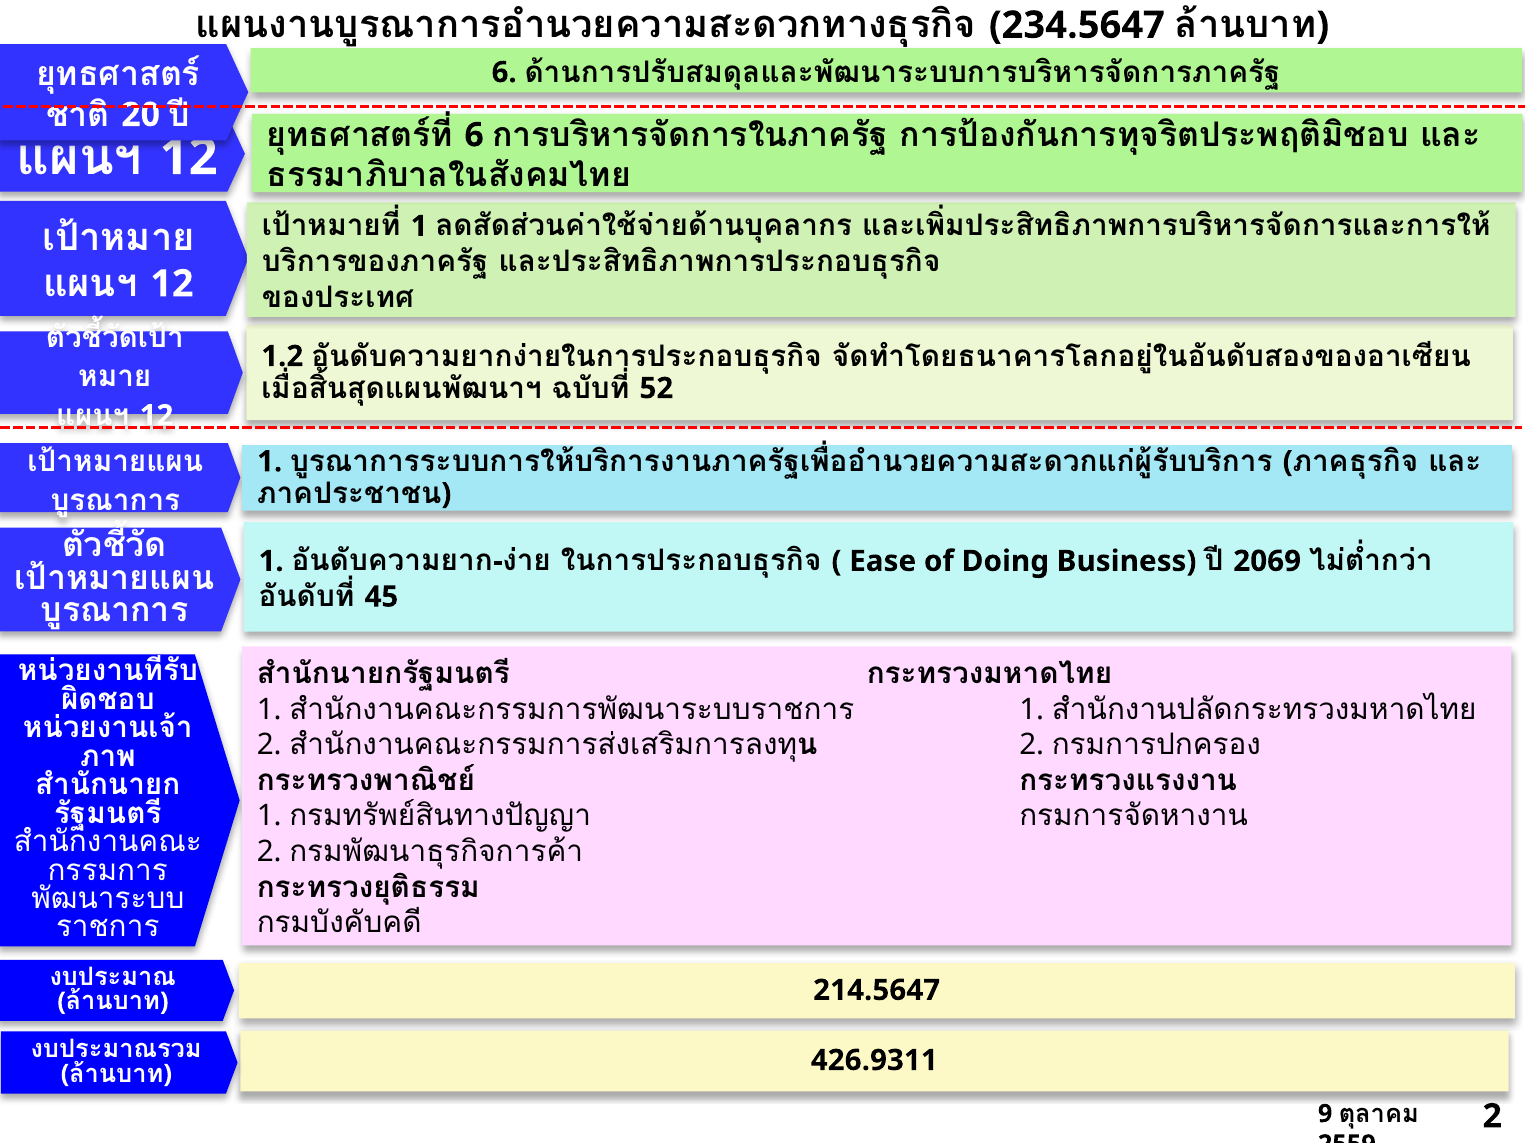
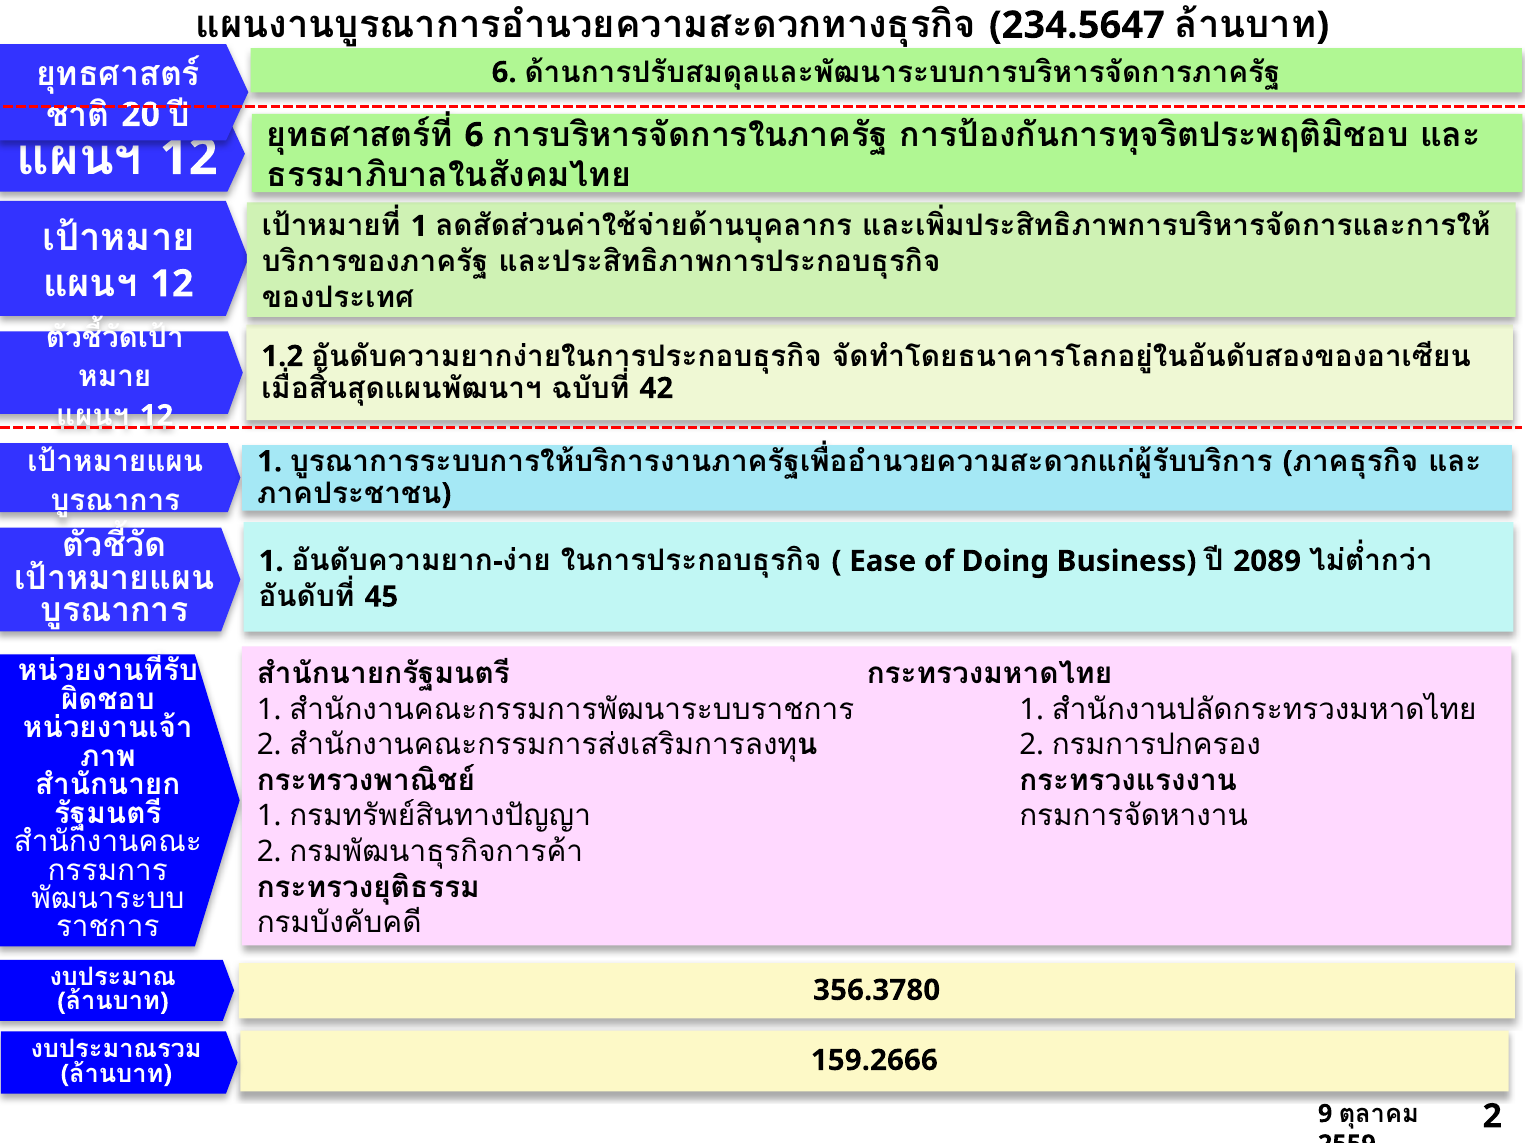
52: 52 -> 42 (656, 389)
2069: 2069 -> 2089 (1267, 562)
214.5647: 214.5647 -> 356.3780 (877, 991)
426.9311: 426.9311 -> 159.2666 (874, 1061)
